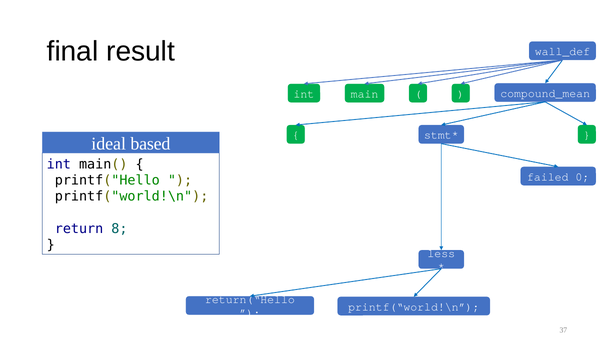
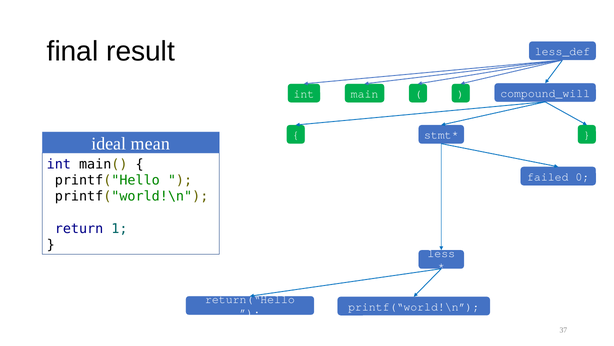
wall_def: wall_def -> less_def (562, 51)
compound_mean: compound_mean -> compound_will (545, 93)
based: based -> mean (150, 143)
8: 8 -> 1 (119, 228)
